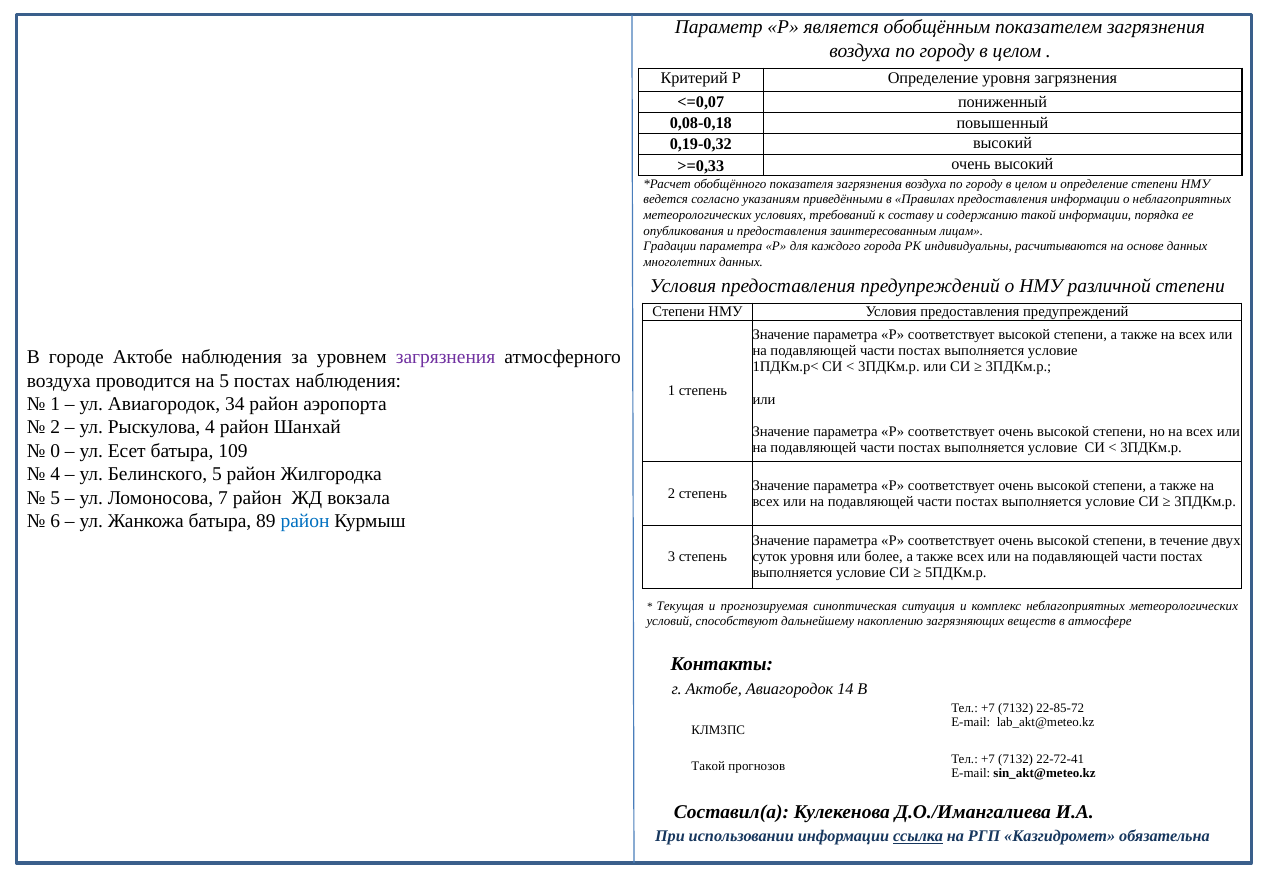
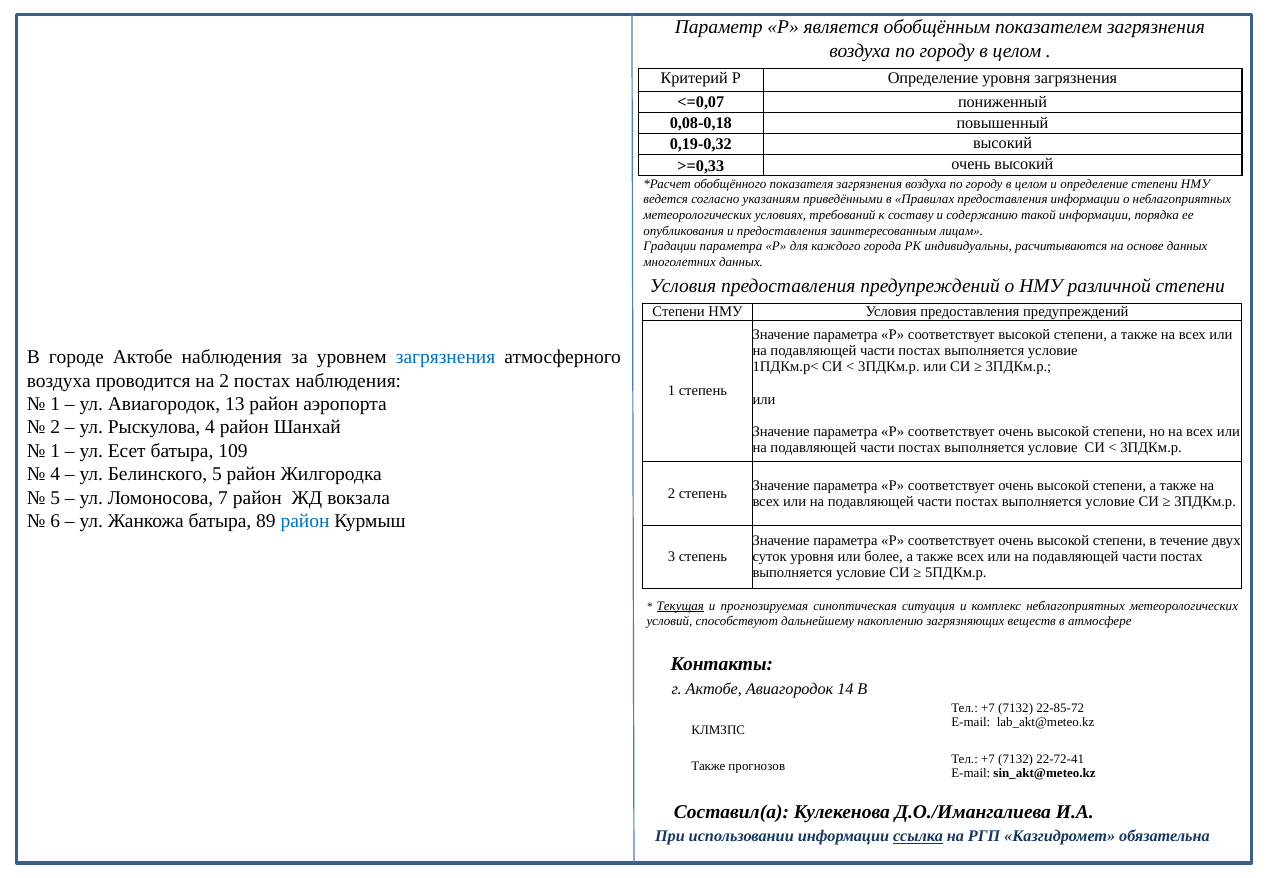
загрязнения colour: purple -> blue (446, 357)
на 5: 5 -> 2 (224, 381)
34: 34 -> 13 (235, 404)
0: 0 -> 1 (55, 451)
Текущая underline: none -> present (680, 606)
Такой: Такой -> Также (708, 766)
